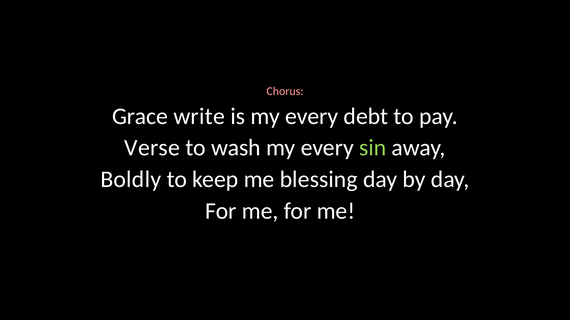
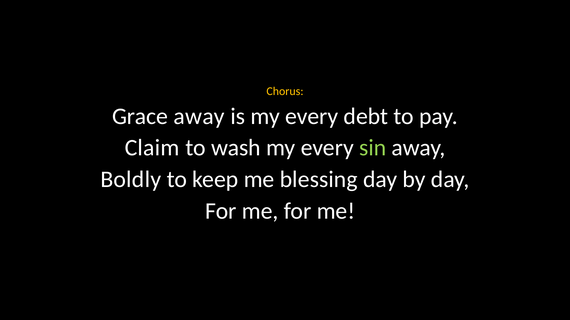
Chorus colour: pink -> yellow (285, 91)
Grace write: write -> away (199, 116)
Verse: Verse -> Claim (152, 148)
